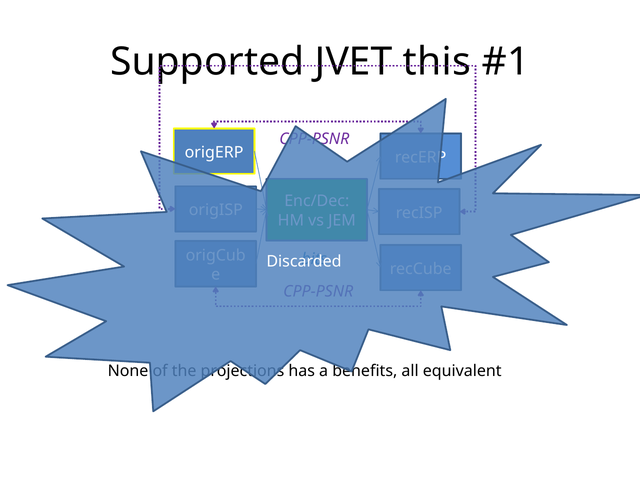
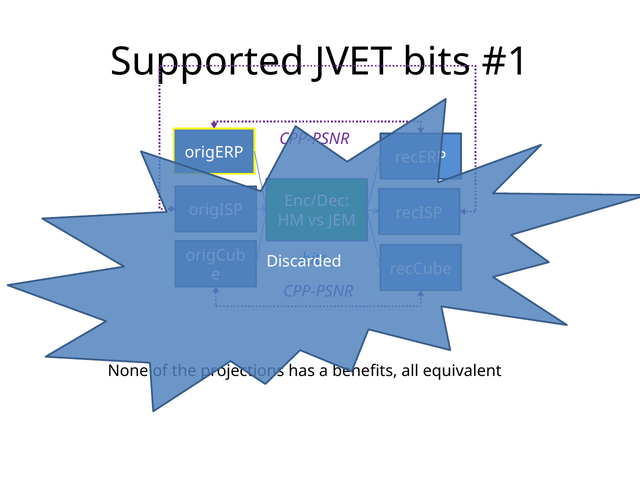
JVET this: this -> bits (437, 62)
